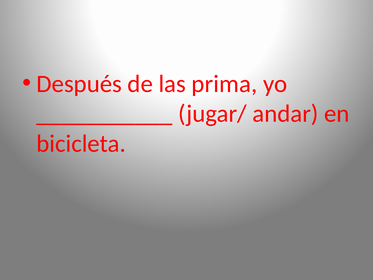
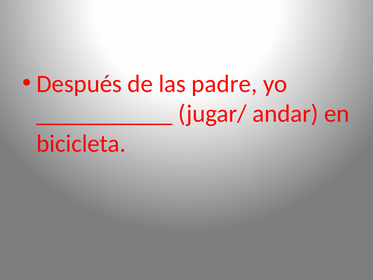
prima: prima -> padre (224, 84)
